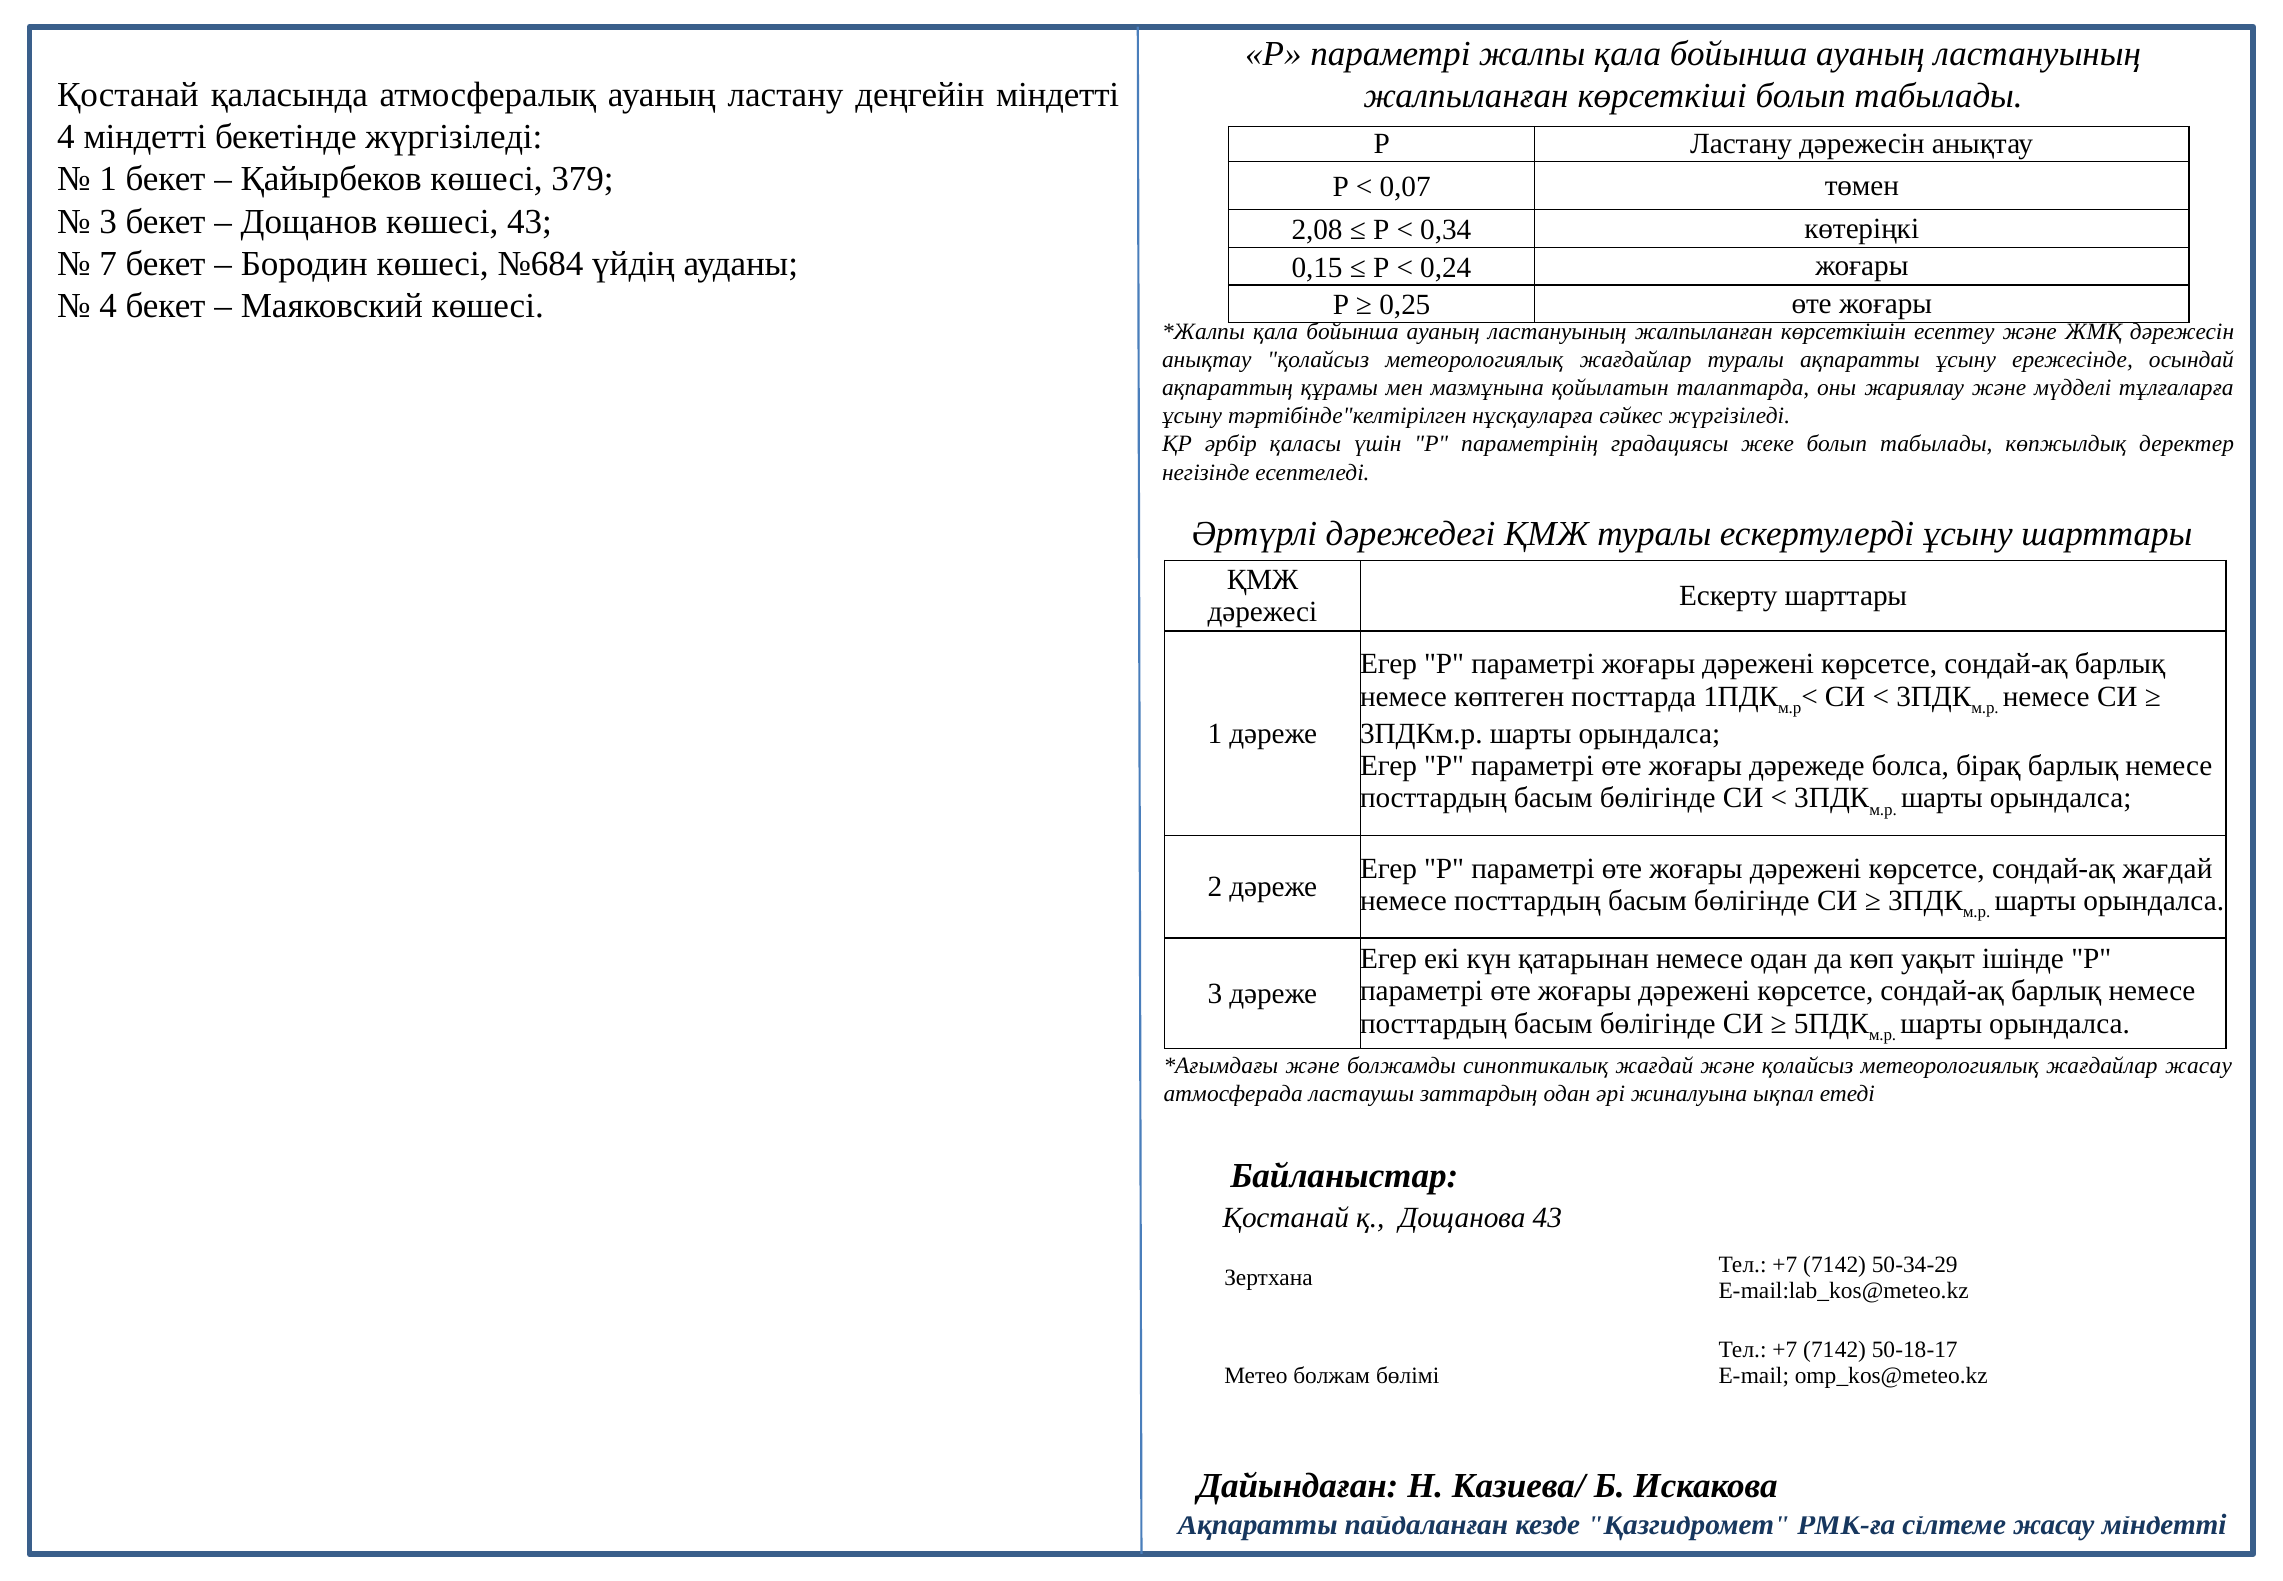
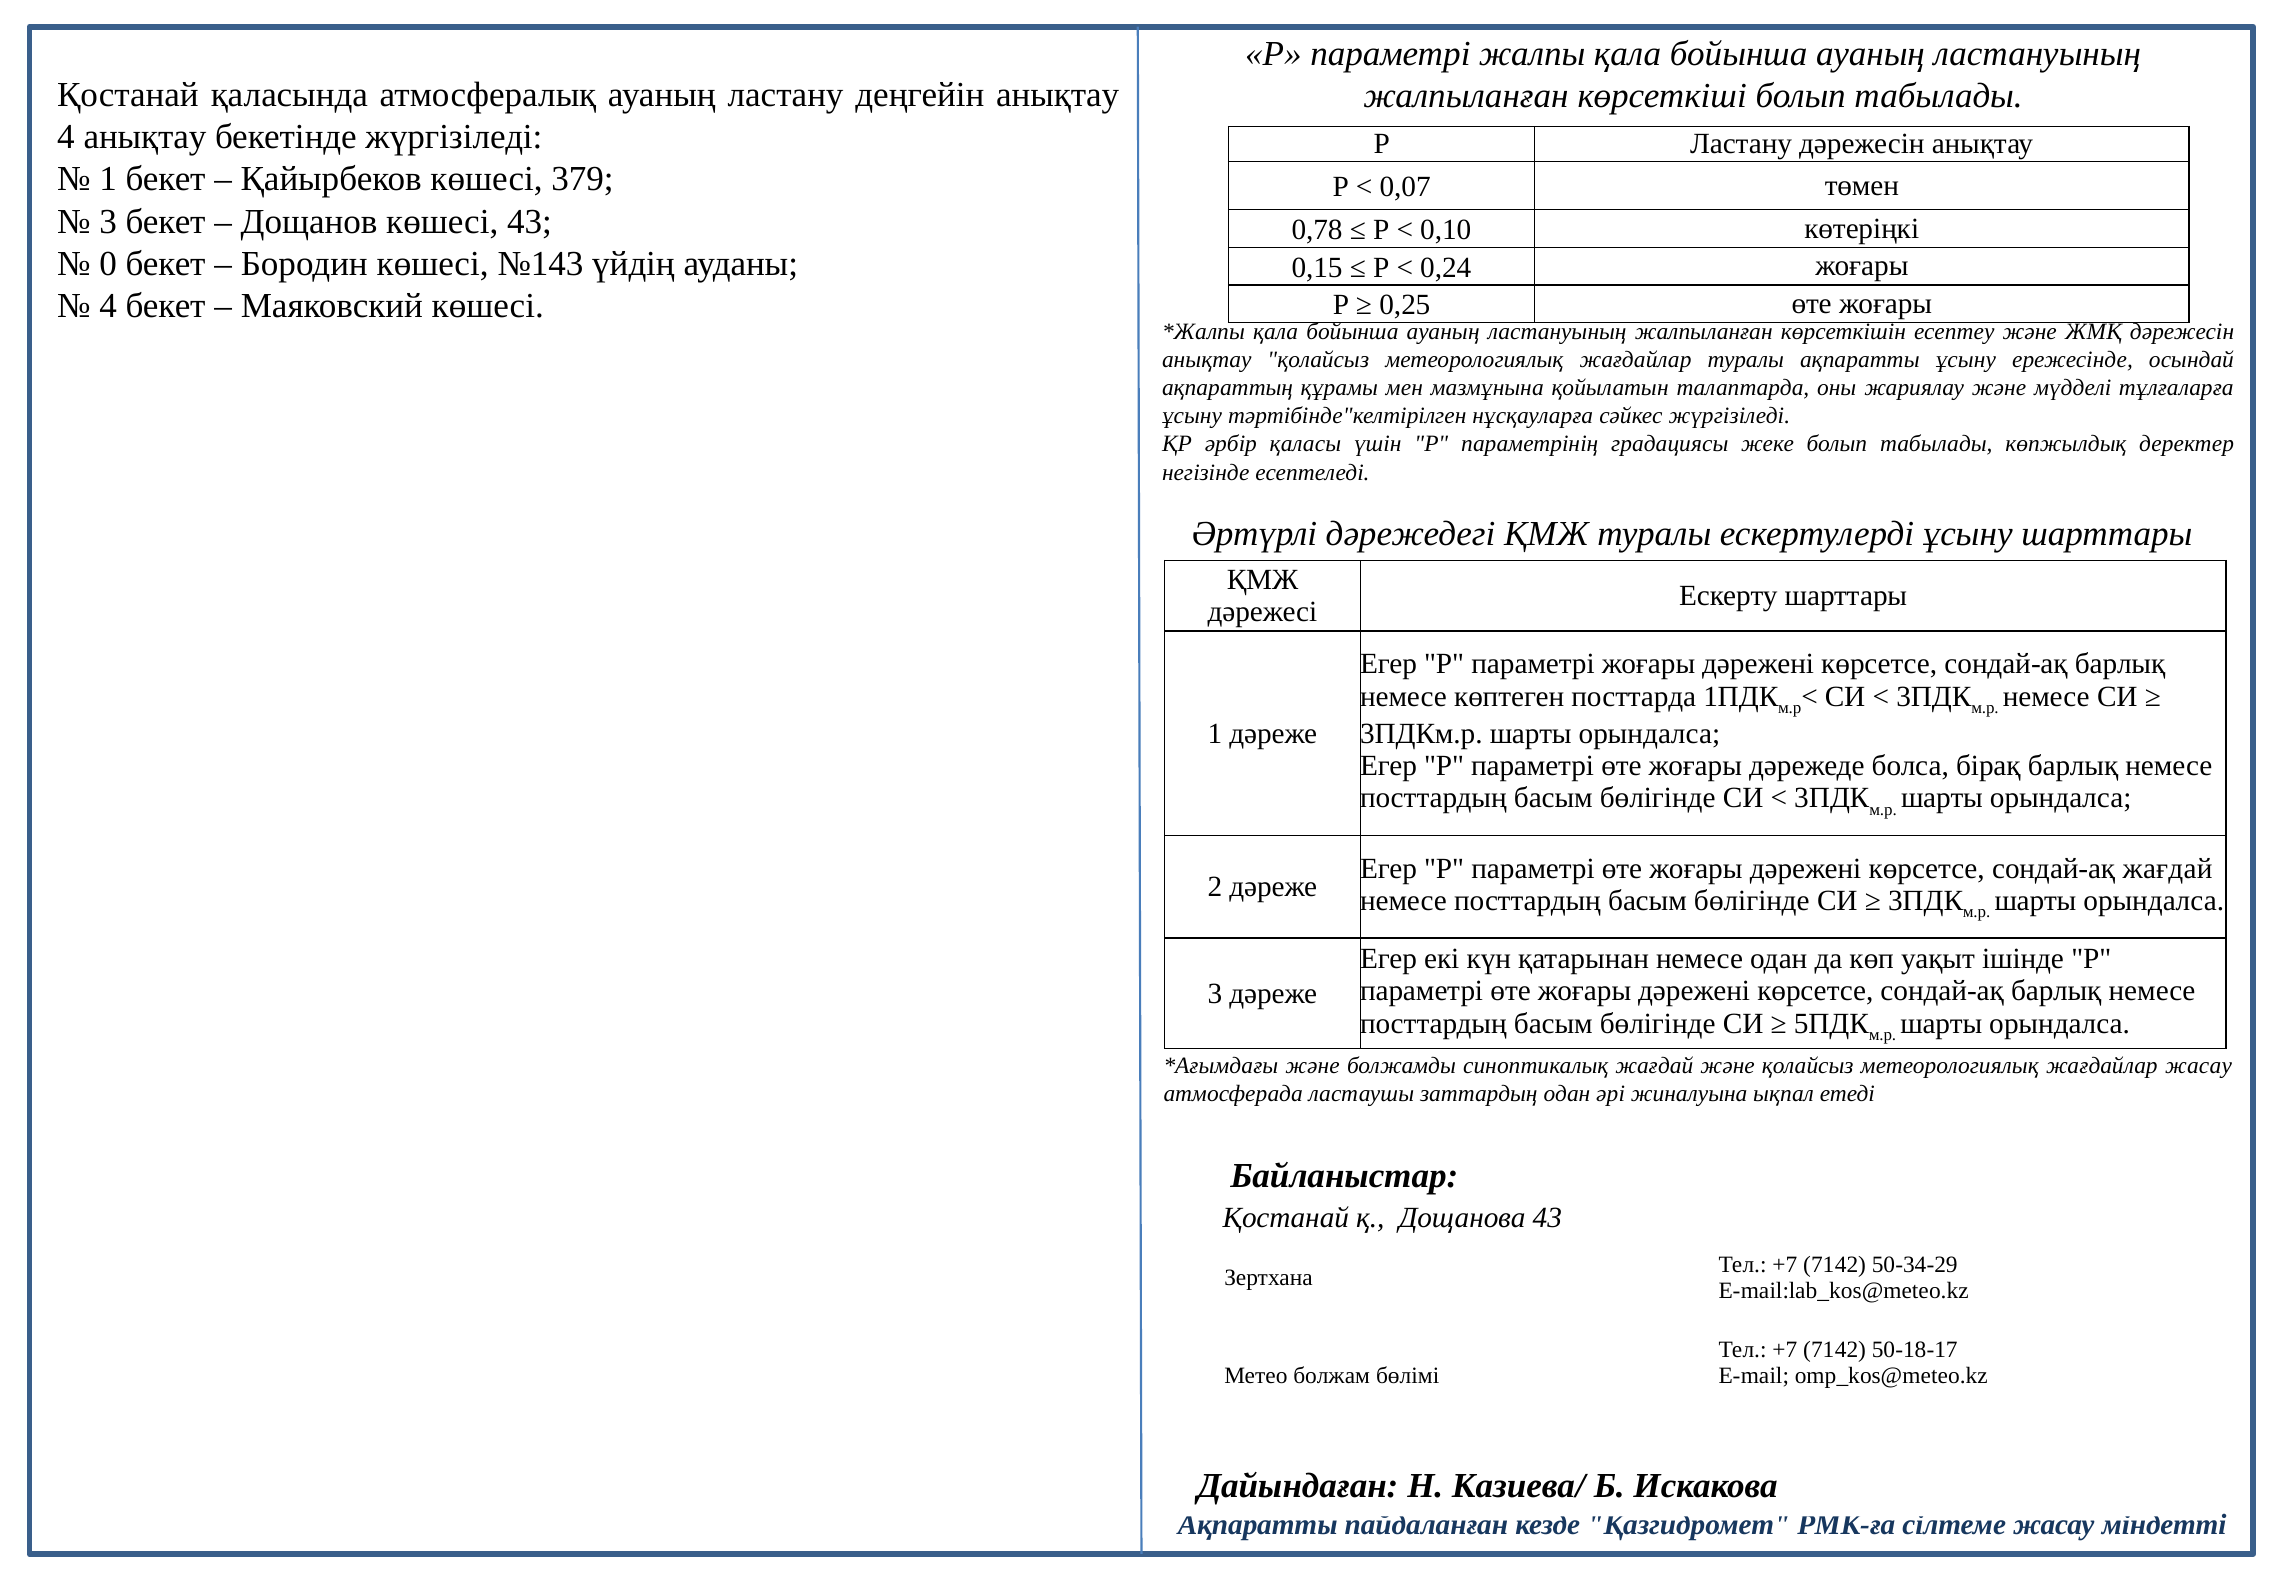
деңгейін міндетті: міндетті -> анықтау (1058, 95)
4 міндетті: міндетті -> анықтау (145, 137)
2,08: 2,08 -> 0,78 (1317, 230)
0,34: 0,34 -> 0,10 (1446, 230)
7: 7 -> 0 (108, 264)
№684: №684 -> №143 (541, 264)
